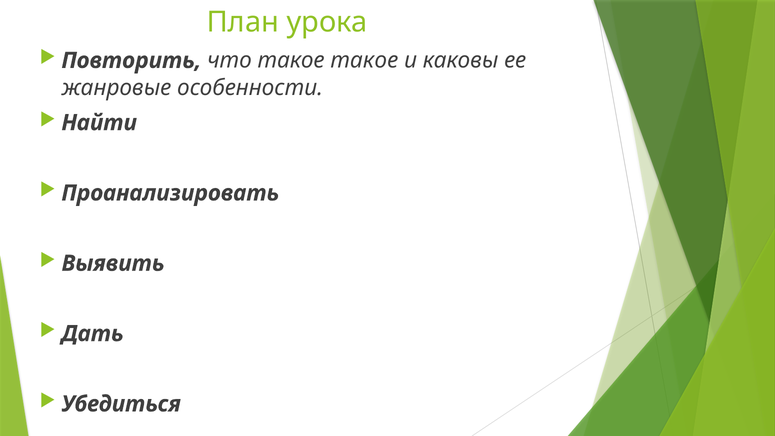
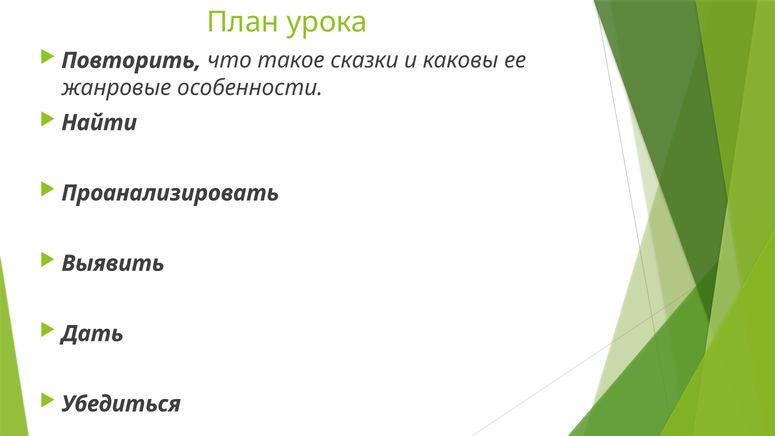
такое такое: такое -> сказки (364, 61)
